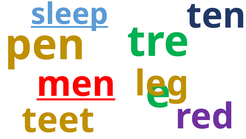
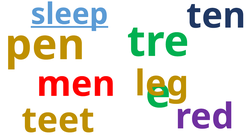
men underline: present -> none (76, 84)
